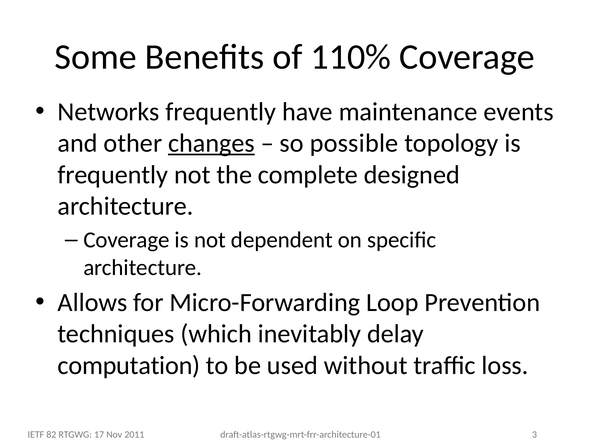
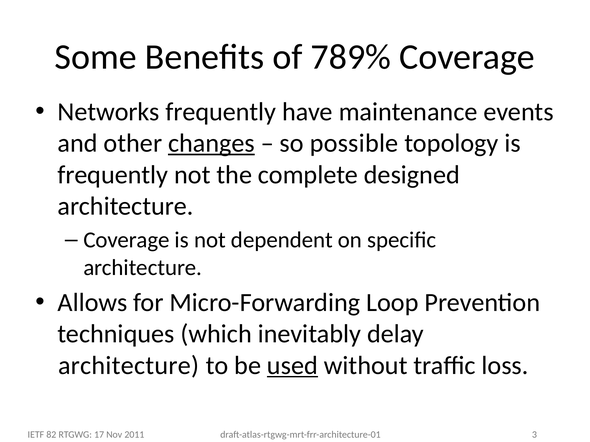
110%: 110% -> 789% (351, 57)
computation: computation -> architecture (129, 366)
used underline: none -> present (292, 366)
